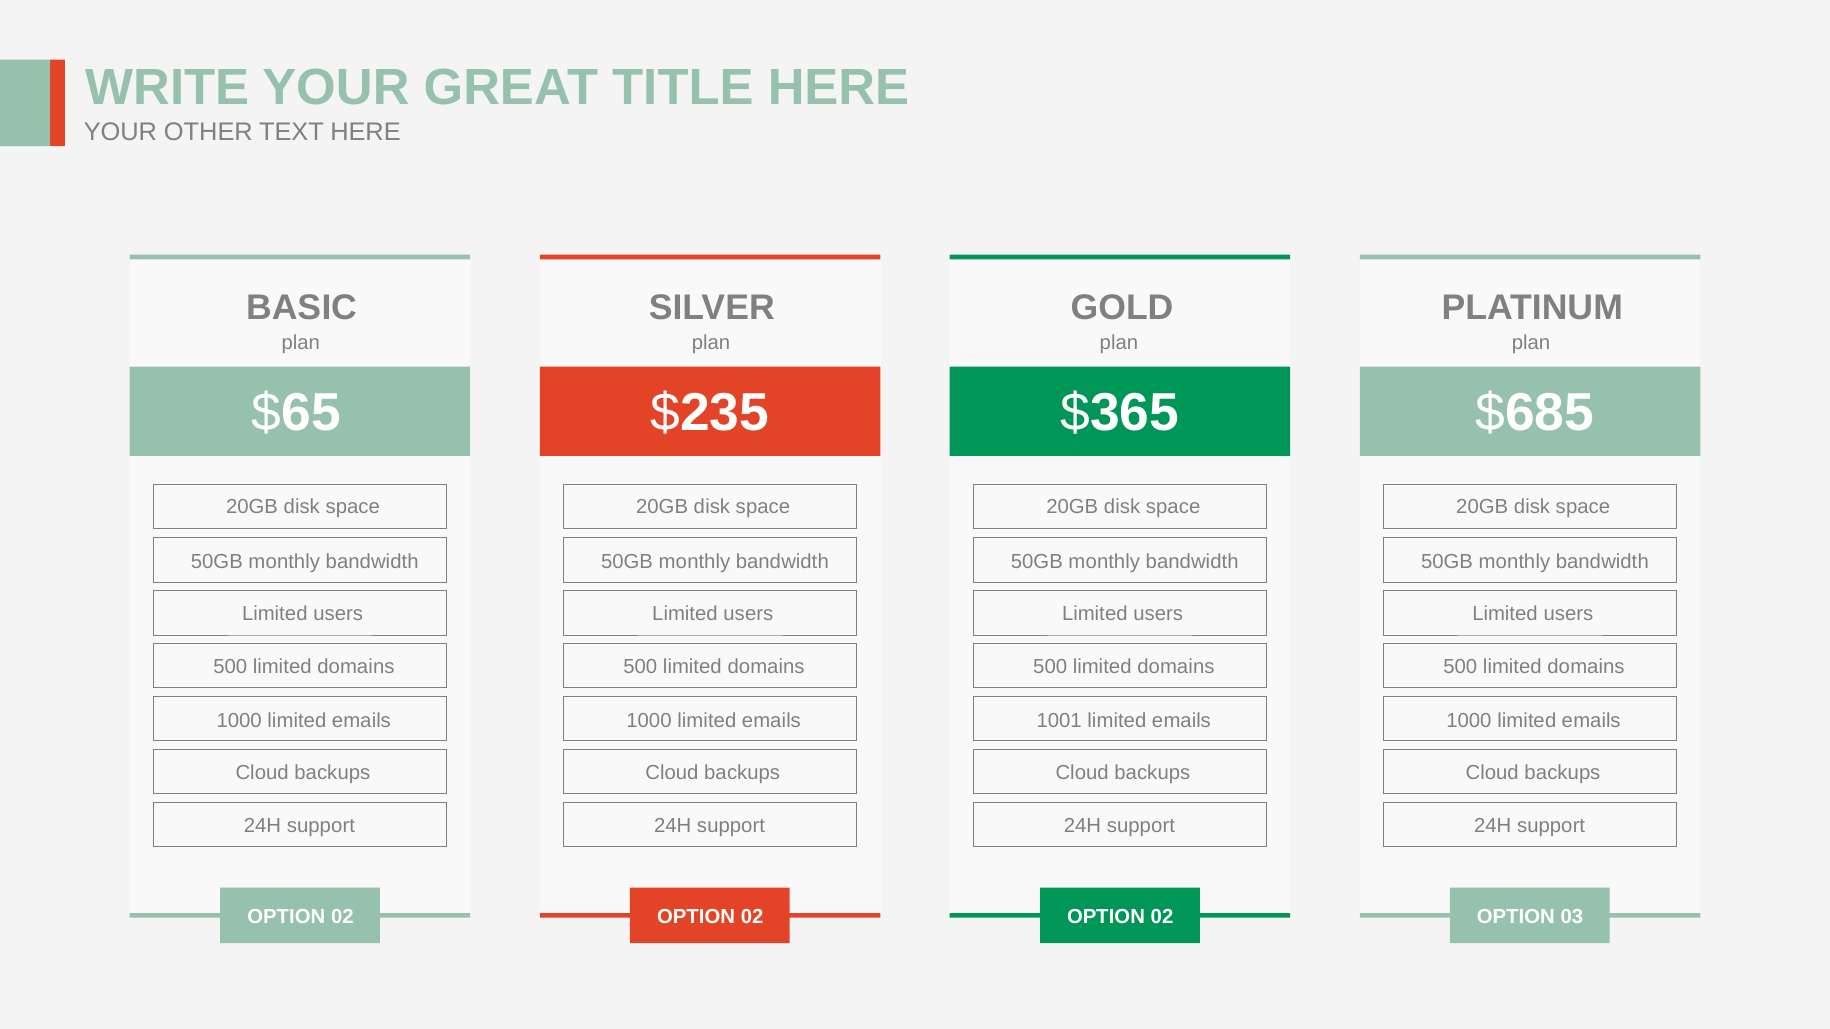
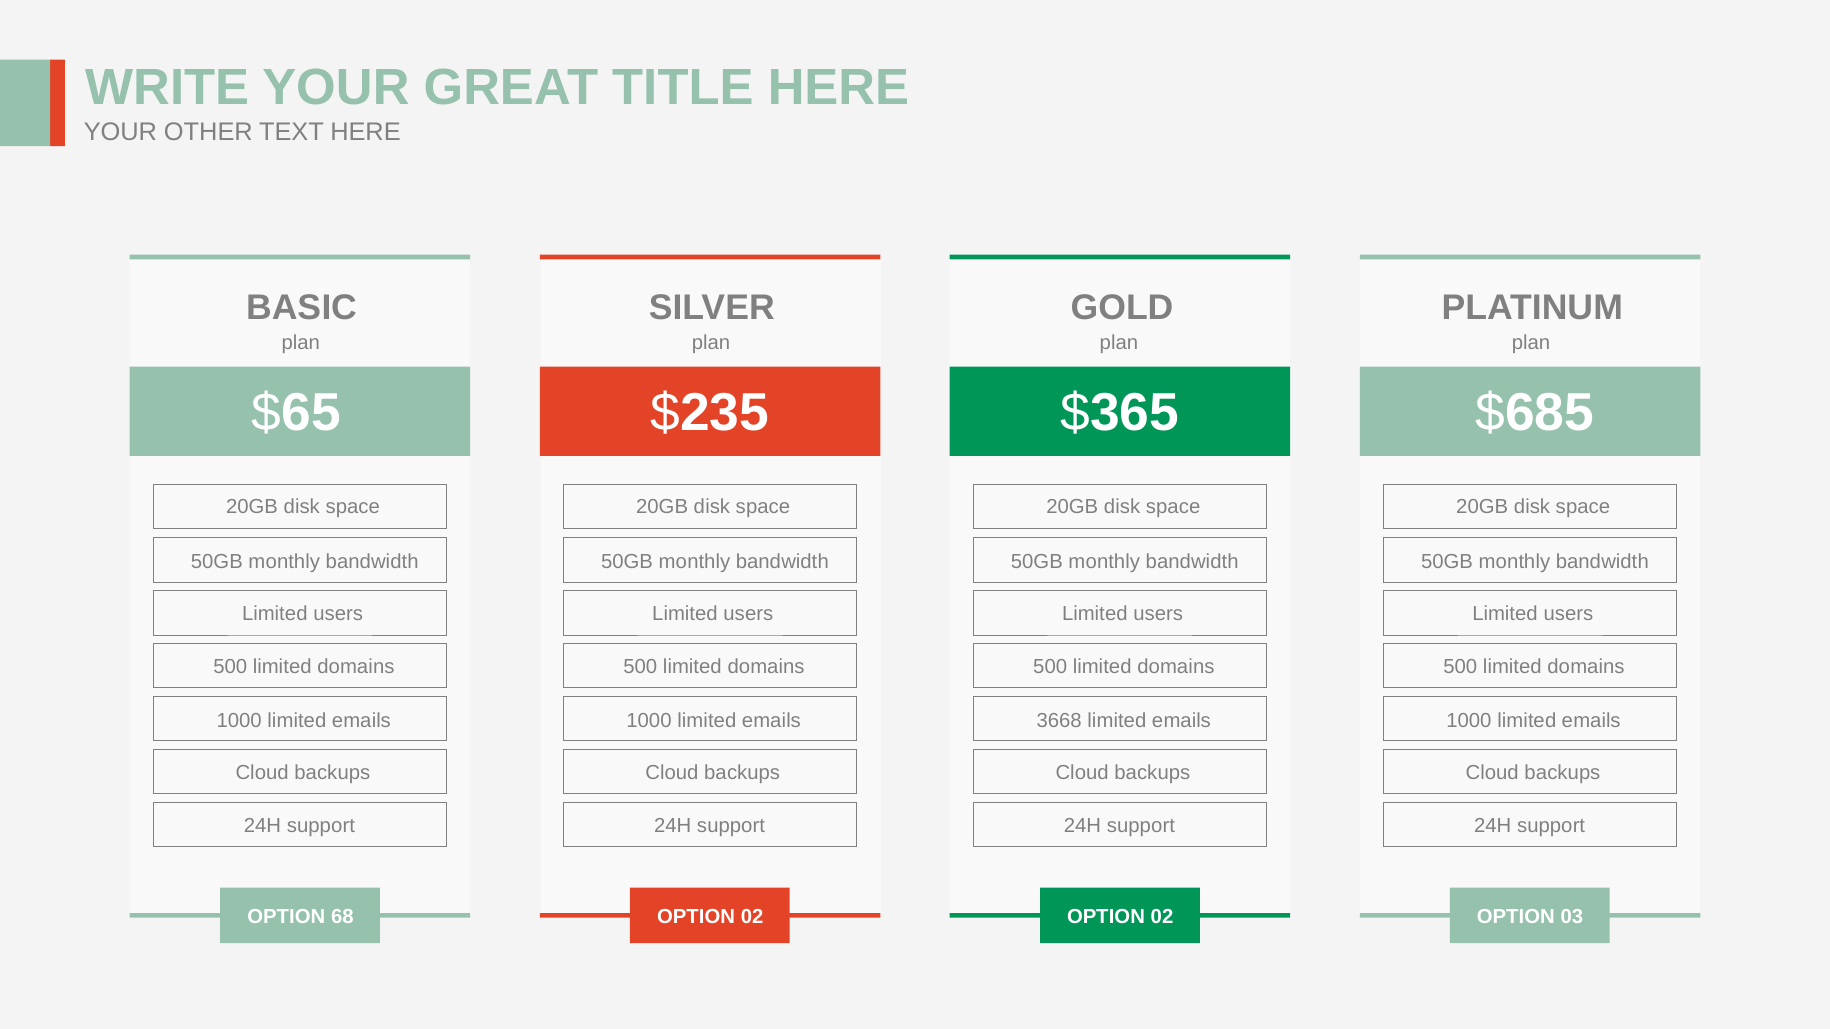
1001: 1001 -> 3668 (1059, 720)
02: 02 -> 68 (342, 916)
